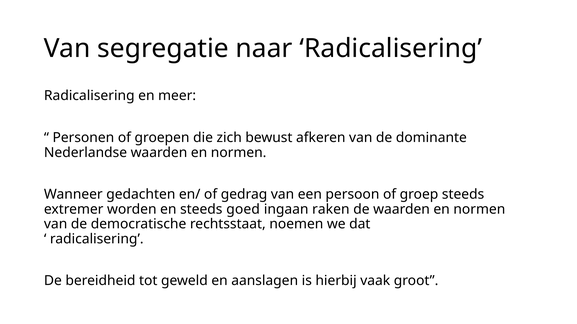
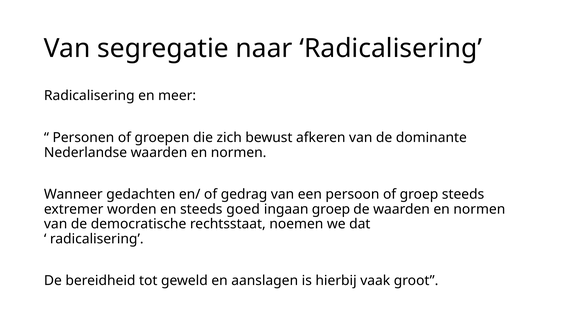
ingaan raken: raken -> groep (331, 210)
